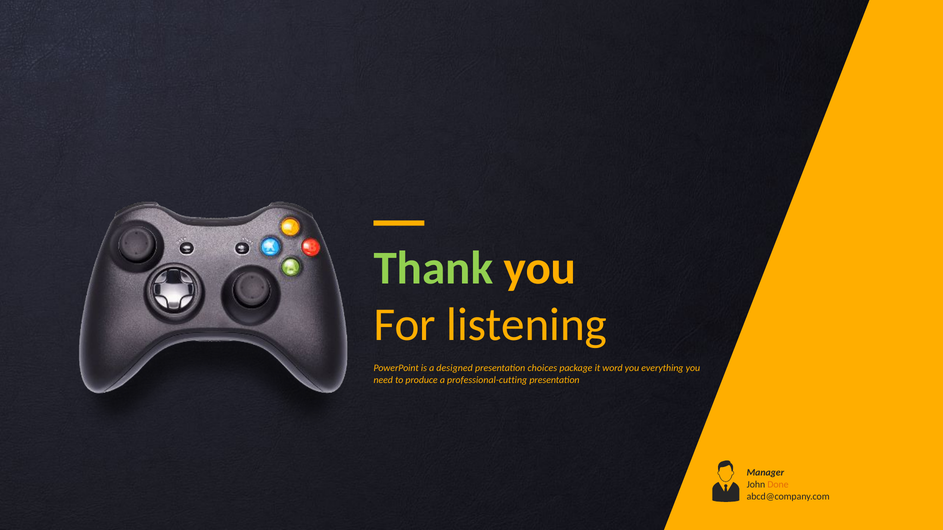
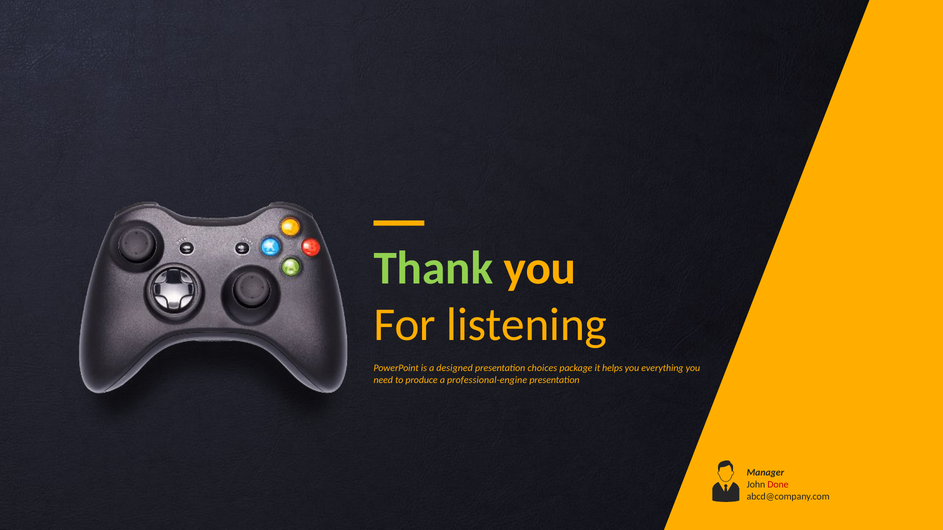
word: word -> helps (612, 369)
professional-cutting: professional-cutting -> professional-engine (487, 380)
Done colour: orange -> red (778, 485)
